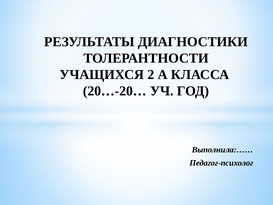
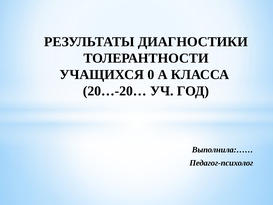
2: 2 -> 0 (151, 75)
